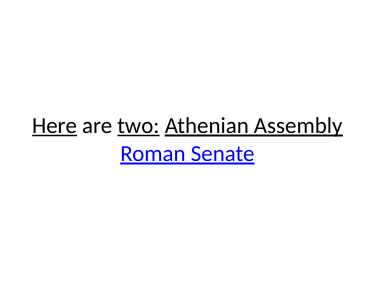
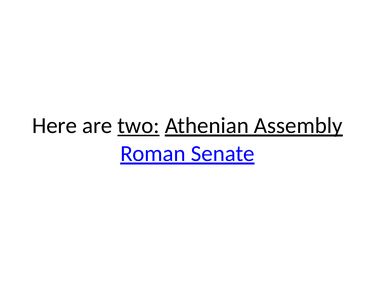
Here underline: present -> none (55, 126)
